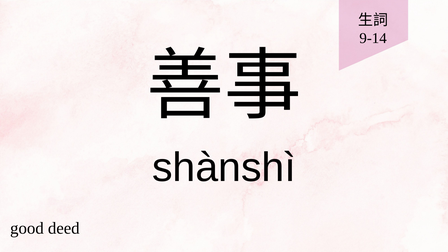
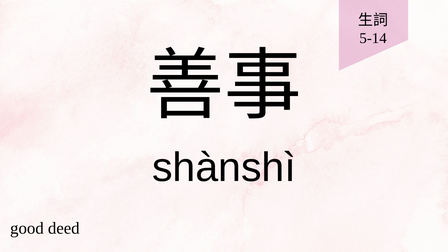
9-14: 9-14 -> 5-14 (373, 38)
